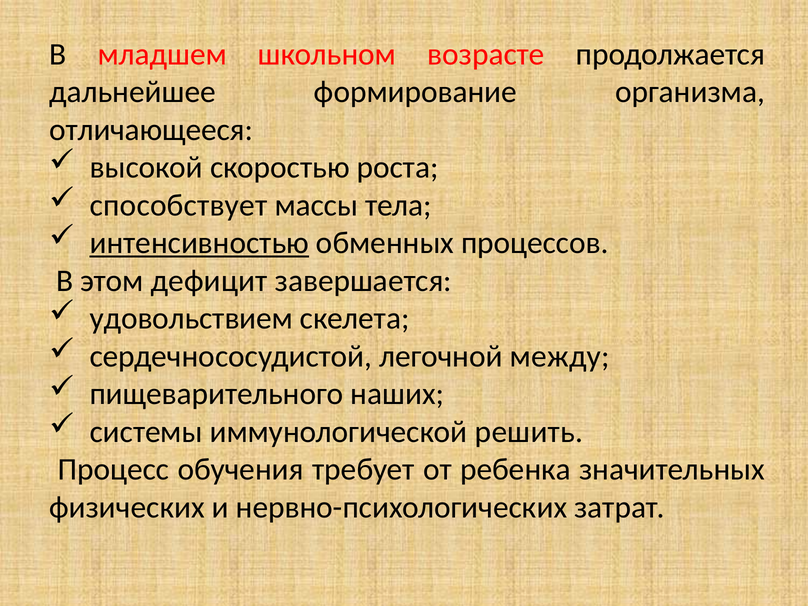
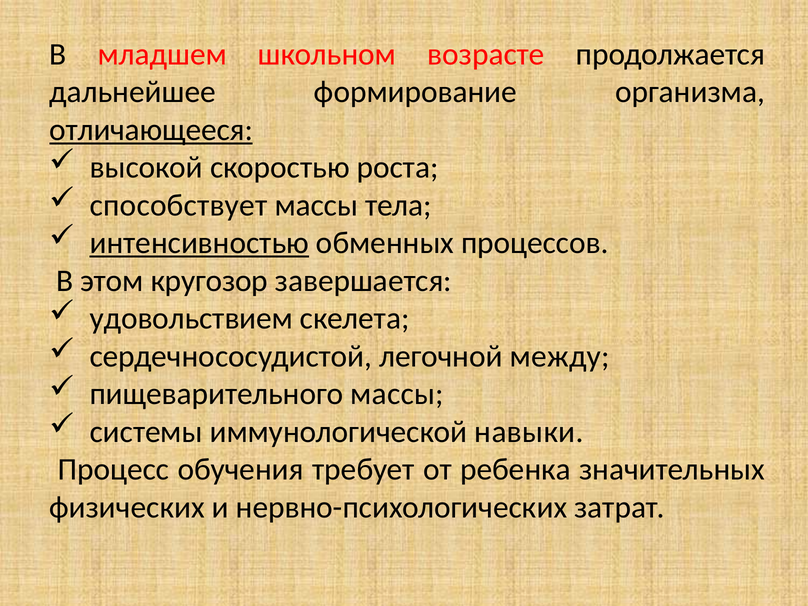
отличающееся underline: none -> present (151, 130)
дефицит: дефицит -> кругозор (209, 281)
пищеварительного наших: наших -> массы (397, 394)
решить: решить -> навыки (529, 432)
